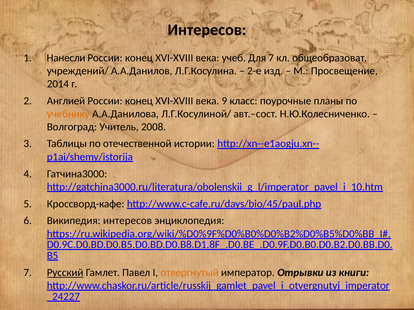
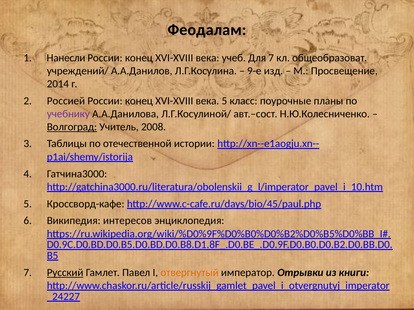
Интересов: Интересов -> Феодалам (207, 30)
2-е: 2-е -> 9-е (254, 71)
Англией: Англией -> Россией (66, 101)
века 9: 9 -> 5 (224, 101)
учебнику colour: orange -> purple (68, 114)
Волгоград underline: none -> present (72, 127)
